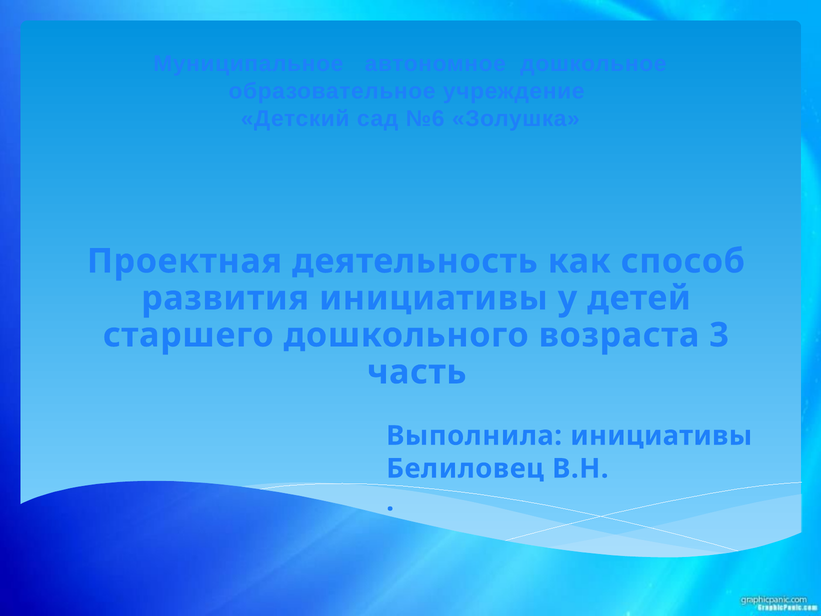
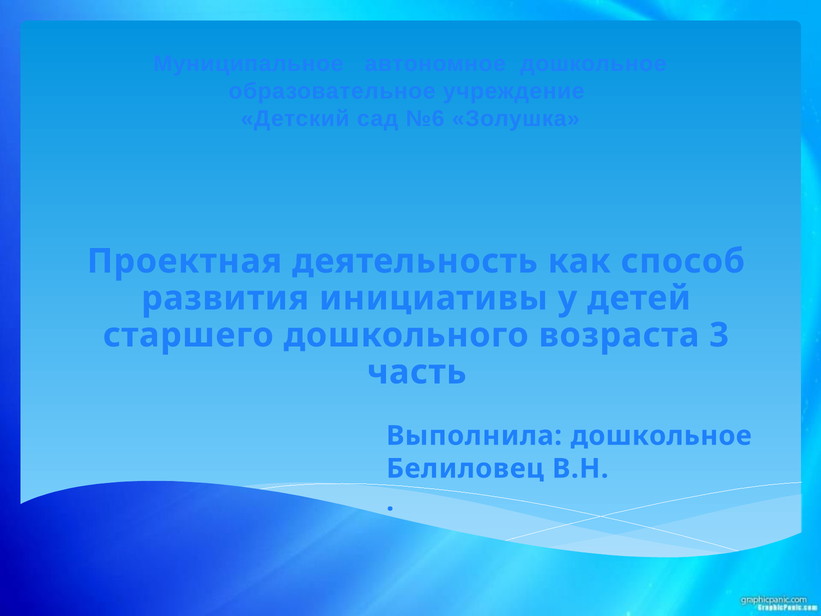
Выполнила инициативы: инициативы -> дошкольное (661, 436)
